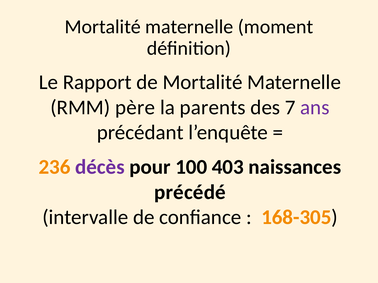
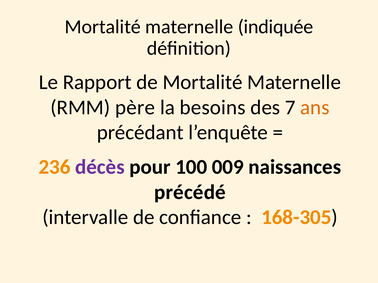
moment: moment -> indiquée (276, 27)
parents: parents -> besoins (213, 108)
ans colour: purple -> orange (315, 108)
403: 403 -> 009 (228, 167)
